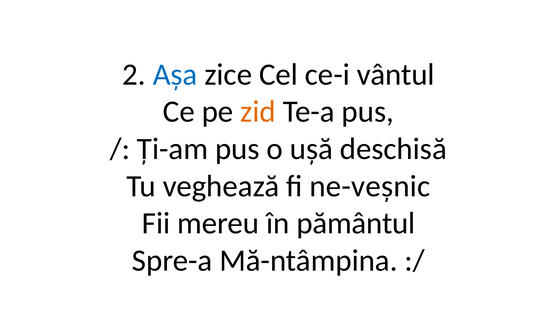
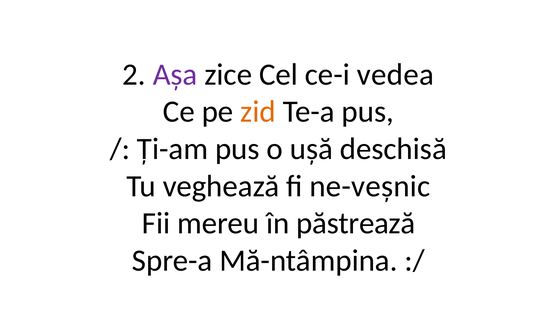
Așa colour: blue -> purple (175, 74)
vântul: vântul -> vedea (395, 74)
pământul: pământul -> păstrează (356, 223)
